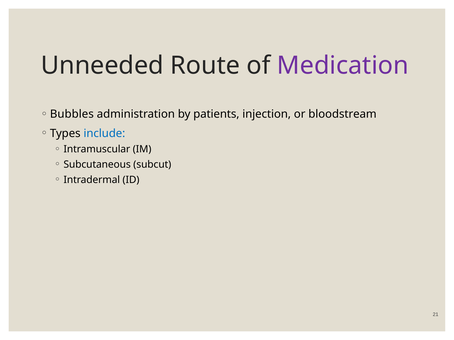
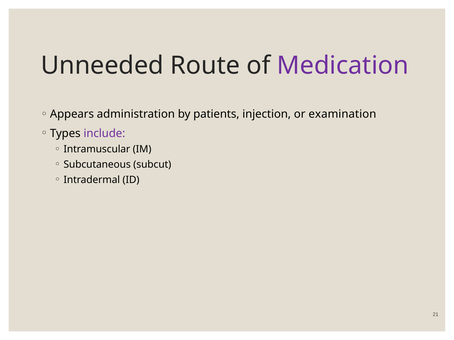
Bubbles: Bubbles -> Appears (72, 114)
bloodstream: bloodstream -> examination (342, 114)
include colour: blue -> purple (104, 134)
